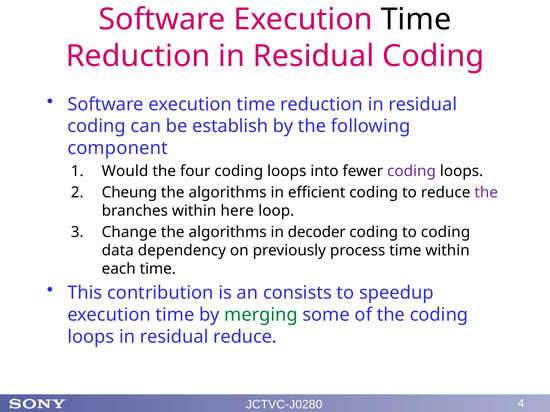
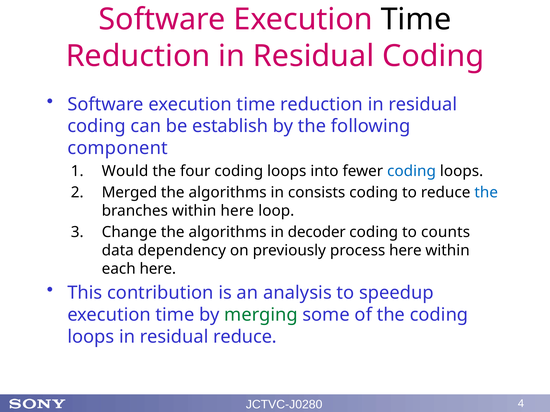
coding colour: purple -> blue (412, 171)
Cheung: Cheung -> Merged (129, 193)
efficient: efficient -> consists (317, 193)
the colour: purple -> blue (486, 193)
to coding: coding -> counts (446, 233)
process time: time -> here (405, 251)
each time: time -> here (158, 269)
consists: consists -> analysis (297, 293)
